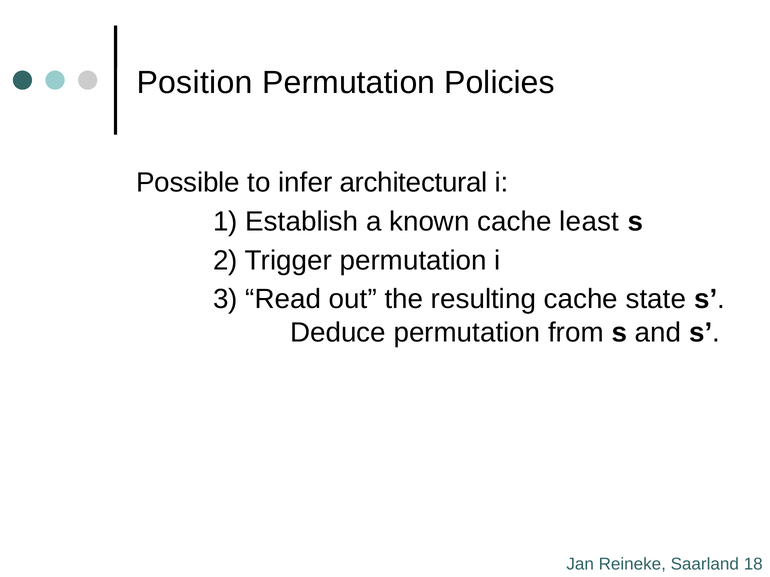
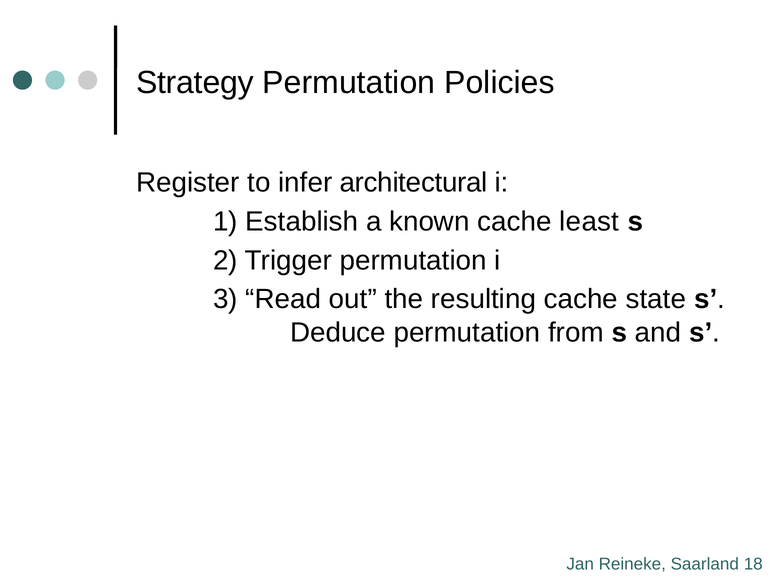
Position: Position -> Strategy (195, 83)
Possible: Possible -> Register (188, 183)
